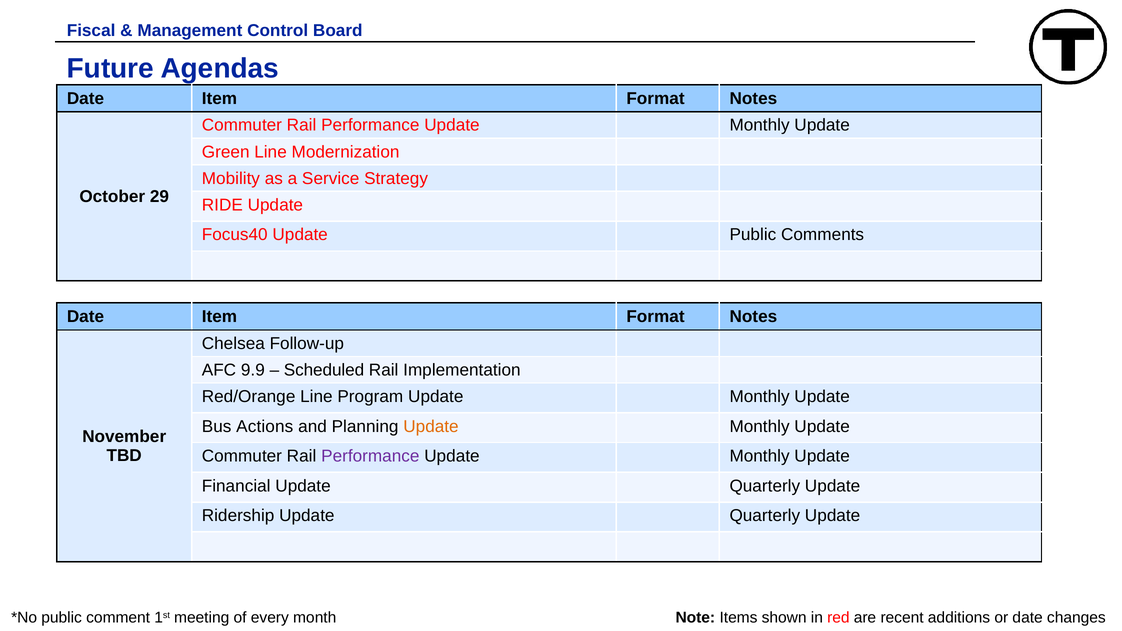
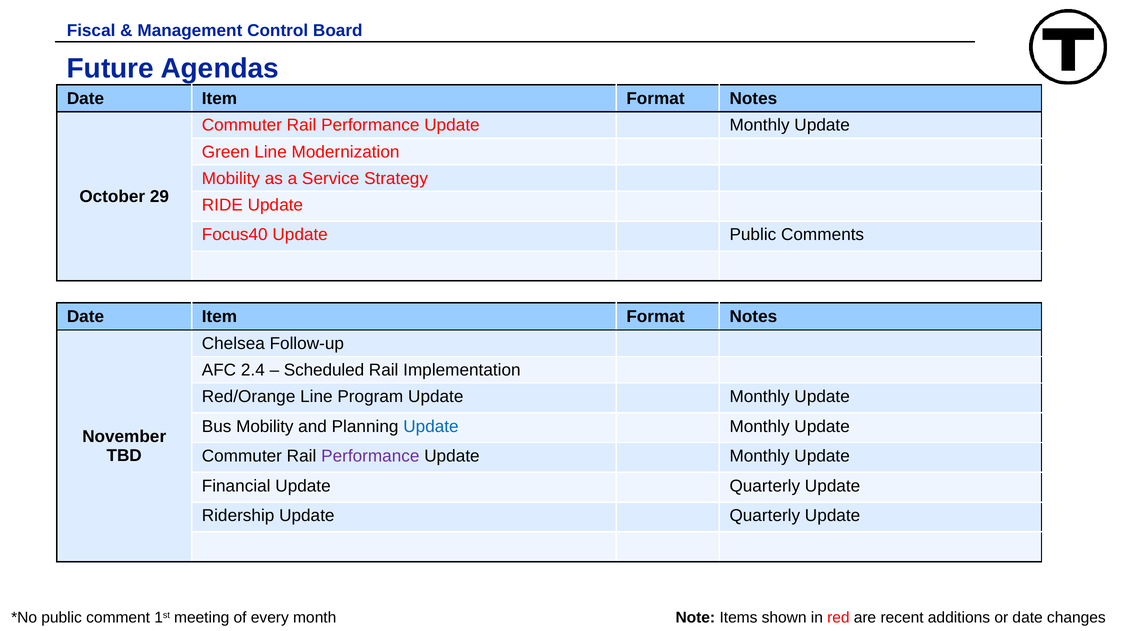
9.9: 9.9 -> 2.4 (253, 370)
Bus Actions: Actions -> Mobility (265, 426)
Update colour: orange -> blue (431, 426)
